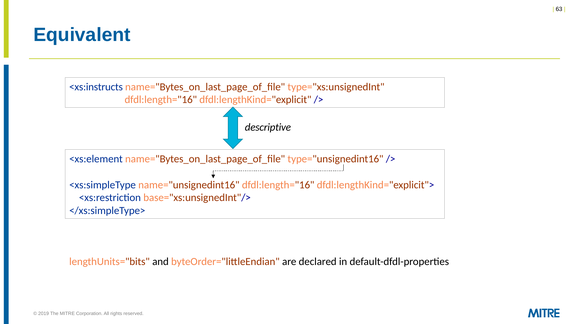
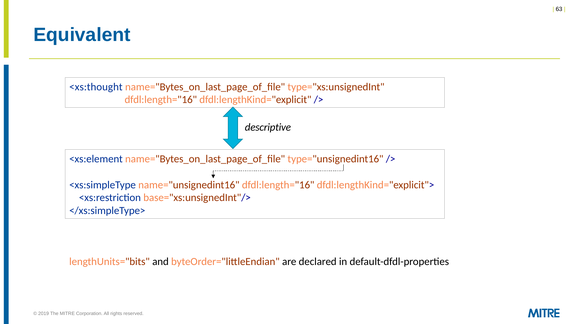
<xs:instructs: <xs:instructs -> <xs:thought (96, 87)
